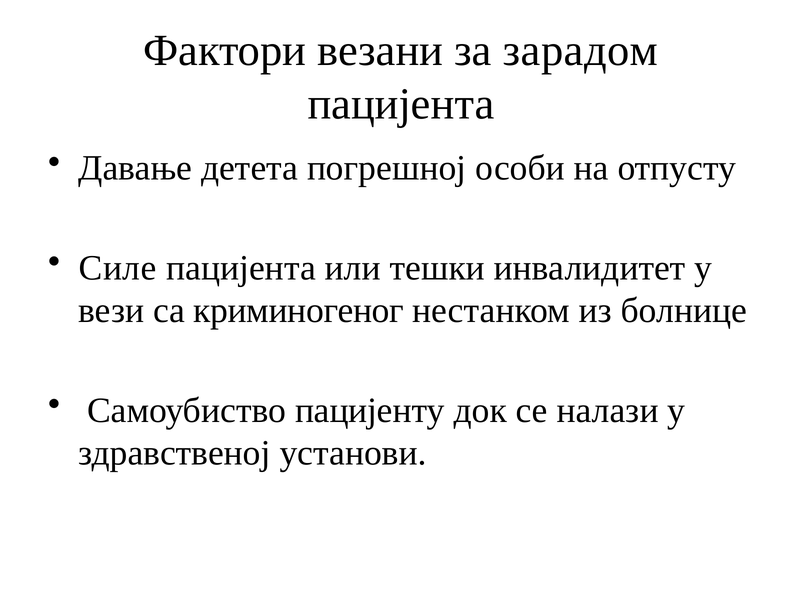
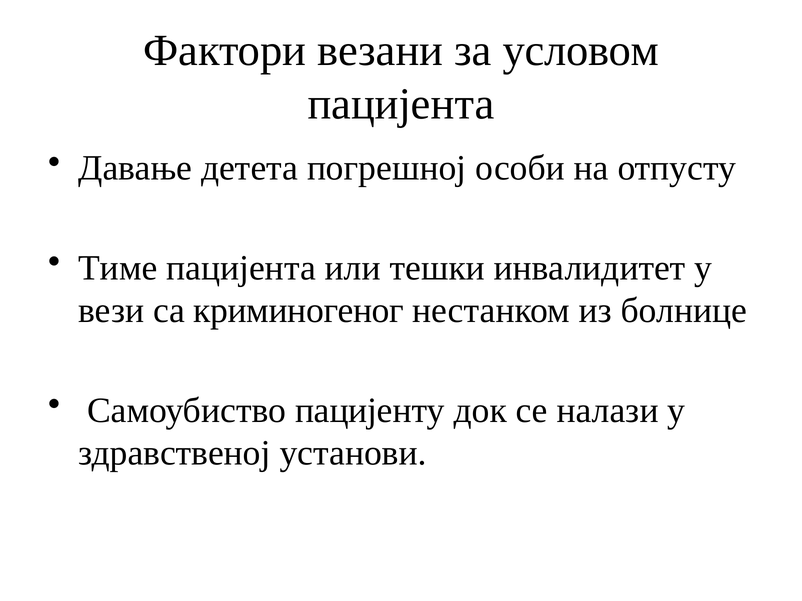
зарадом: зарадом -> условом (581, 51)
Силе: Силе -> Тиме (118, 268)
